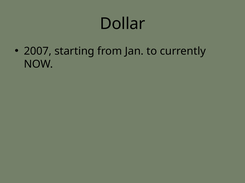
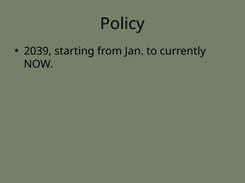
Dollar: Dollar -> Policy (122, 24)
2007: 2007 -> 2039 (38, 51)
